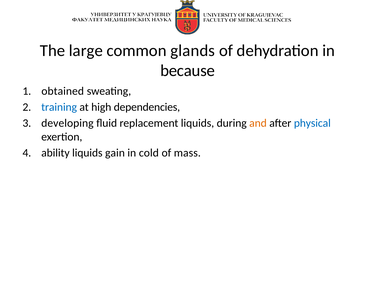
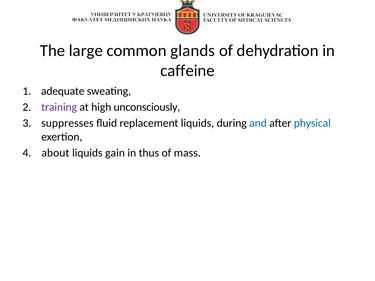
because: because -> caffeine (187, 71)
obtained: obtained -> adequate (63, 91)
training colour: blue -> purple (59, 107)
dependencies: dependencies -> unconsciously (147, 107)
developing: developing -> suppresses (67, 123)
and colour: orange -> blue (258, 123)
ability: ability -> about (55, 153)
cold: cold -> thus (149, 153)
